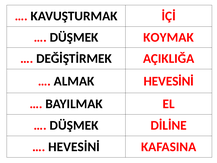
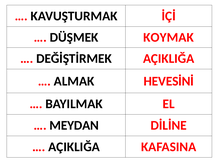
DÜŞMEK: DÜŞMEK -> MEYDAN (74, 125)
HEVESİNİ: HEVESİNİ -> AÇIKLIĞA (74, 147)
